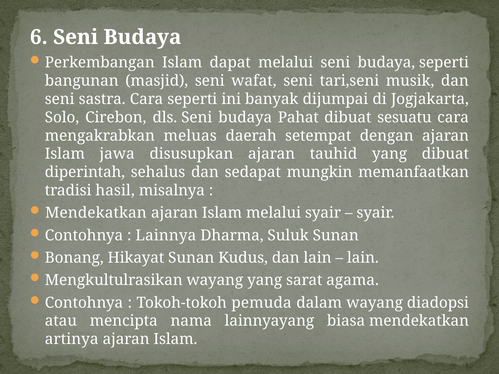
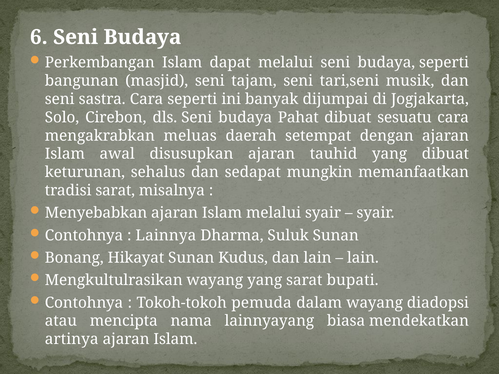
wafat: wafat -> tajam (254, 81)
jawa: jawa -> awal (117, 154)
diperintah: diperintah -> keturunan (85, 172)
tradisi hasil: hasil -> sarat (115, 191)
Mendekatkan: Mendekatkan -> Menyebabkan (96, 213)
agama: agama -> bupati (353, 280)
